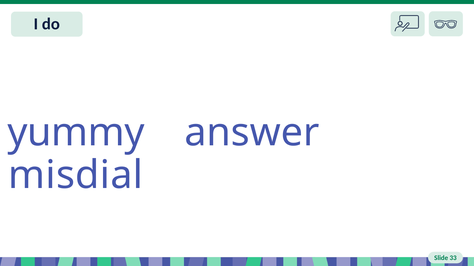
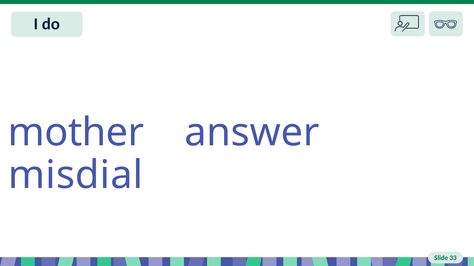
yummy: yummy -> mother (76, 133)
